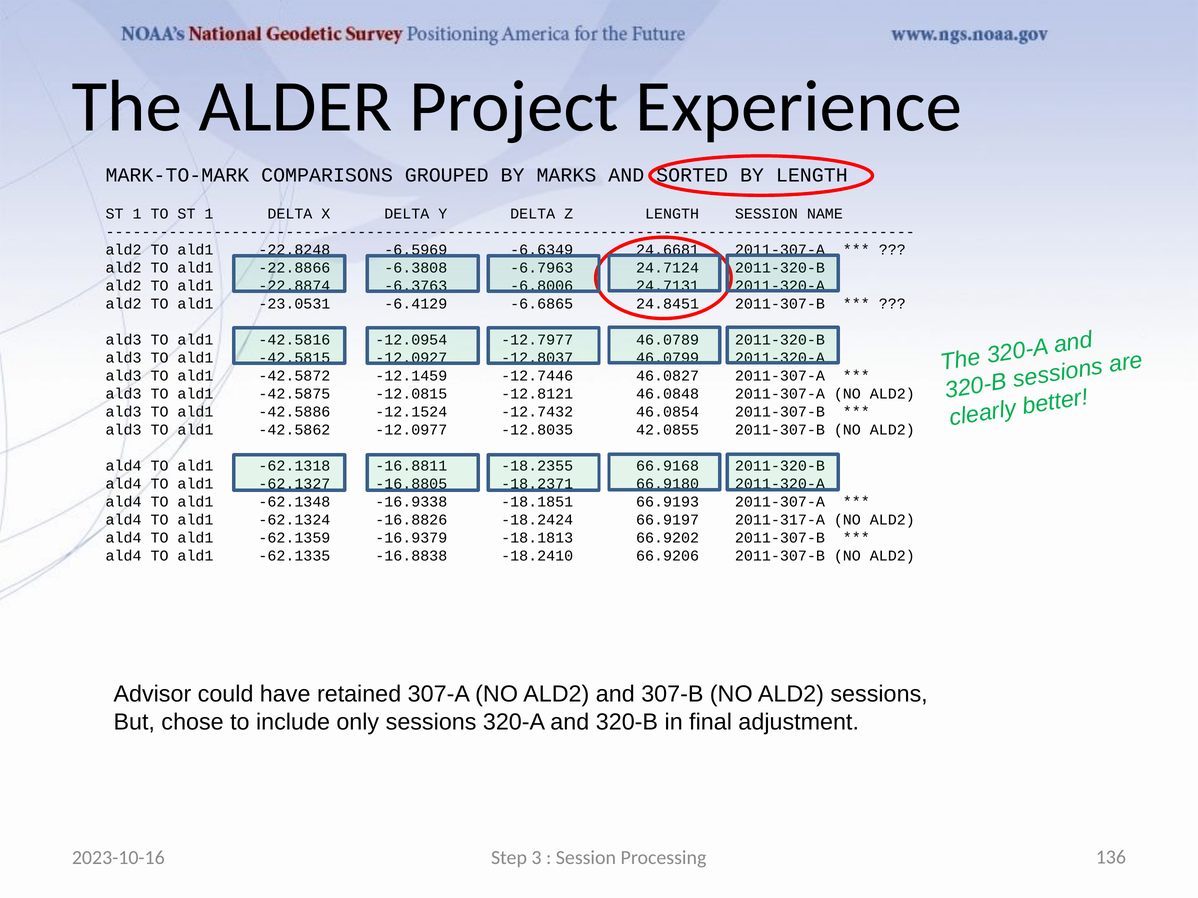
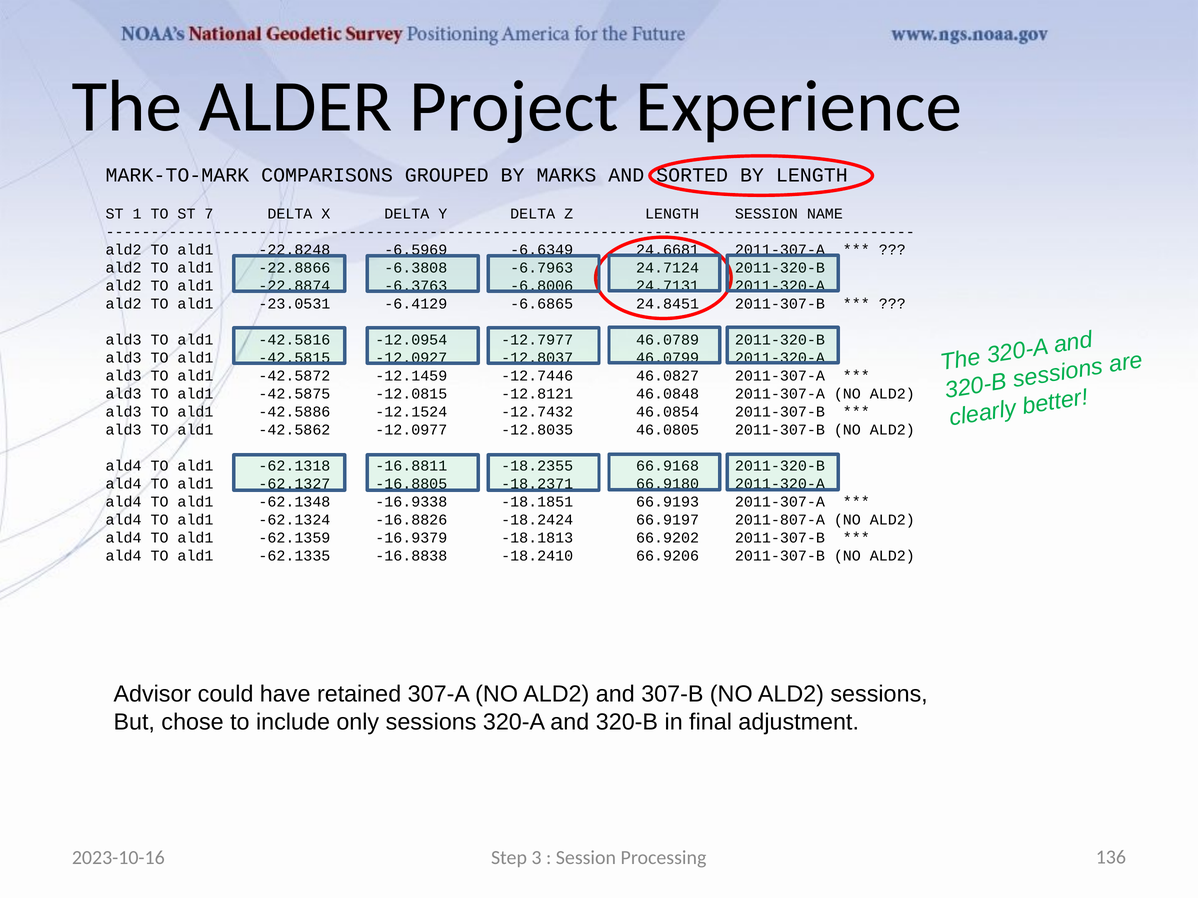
TO ST 1: 1 -> 7 (209, 214)
42.0855: 42.0855 -> 46.0805 (668, 430)
2011-317-A: 2011-317-A -> 2011-807-A (780, 520)
